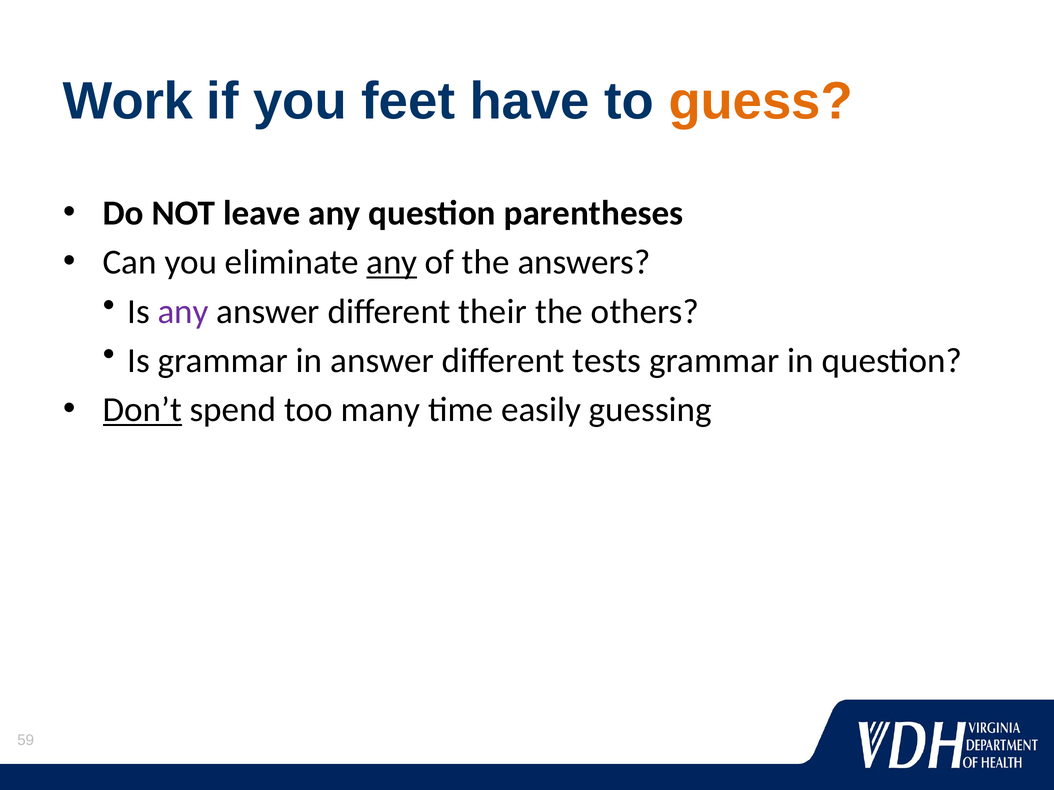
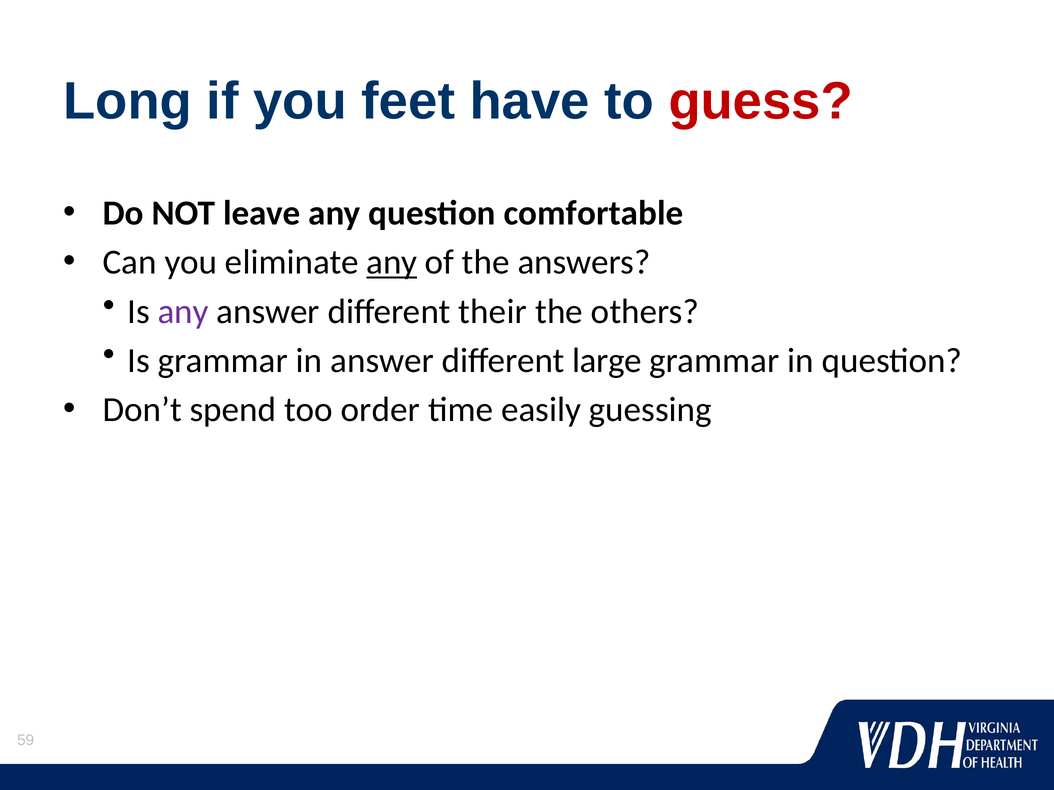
Work: Work -> Long (128, 101)
guess colour: orange -> red (761, 101)
parentheses: parentheses -> comfortable (594, 213)
tests: tests -> large (607, 361)
Don’t underline: present -> none (142, 410)
many: many -> order (380, 410)
